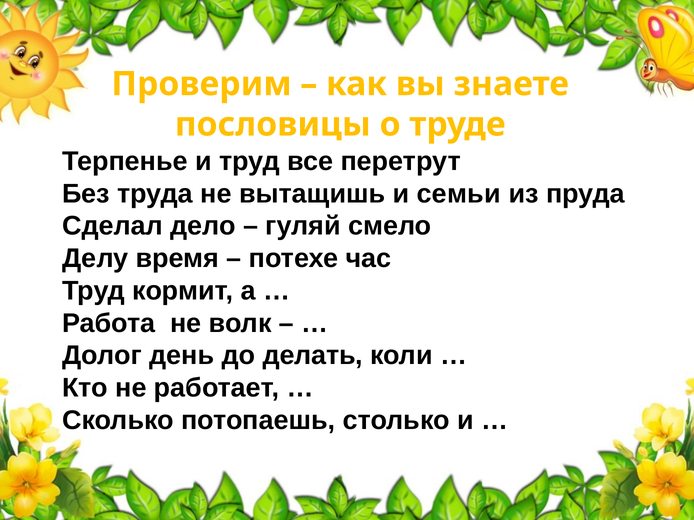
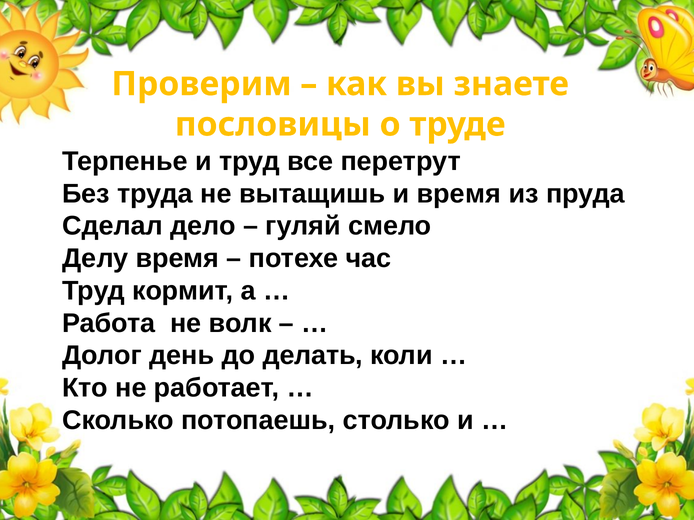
и семьи: семьи -> время (459, 194)
